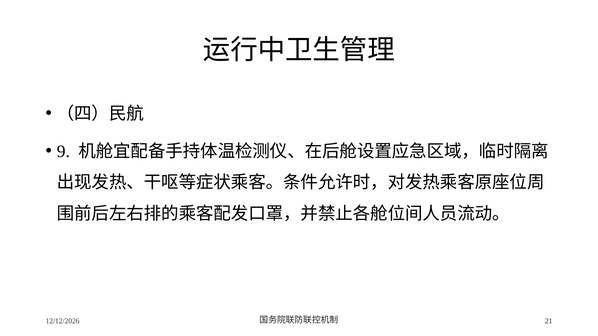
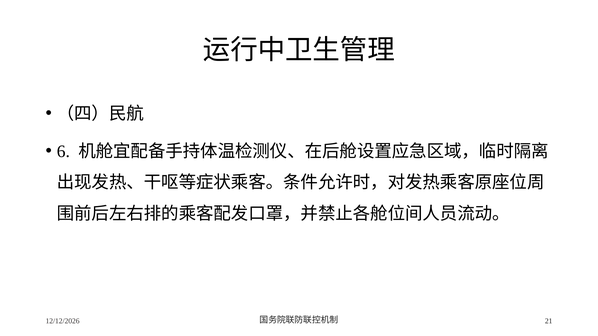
9: 9 -> 6 (63, 151)
